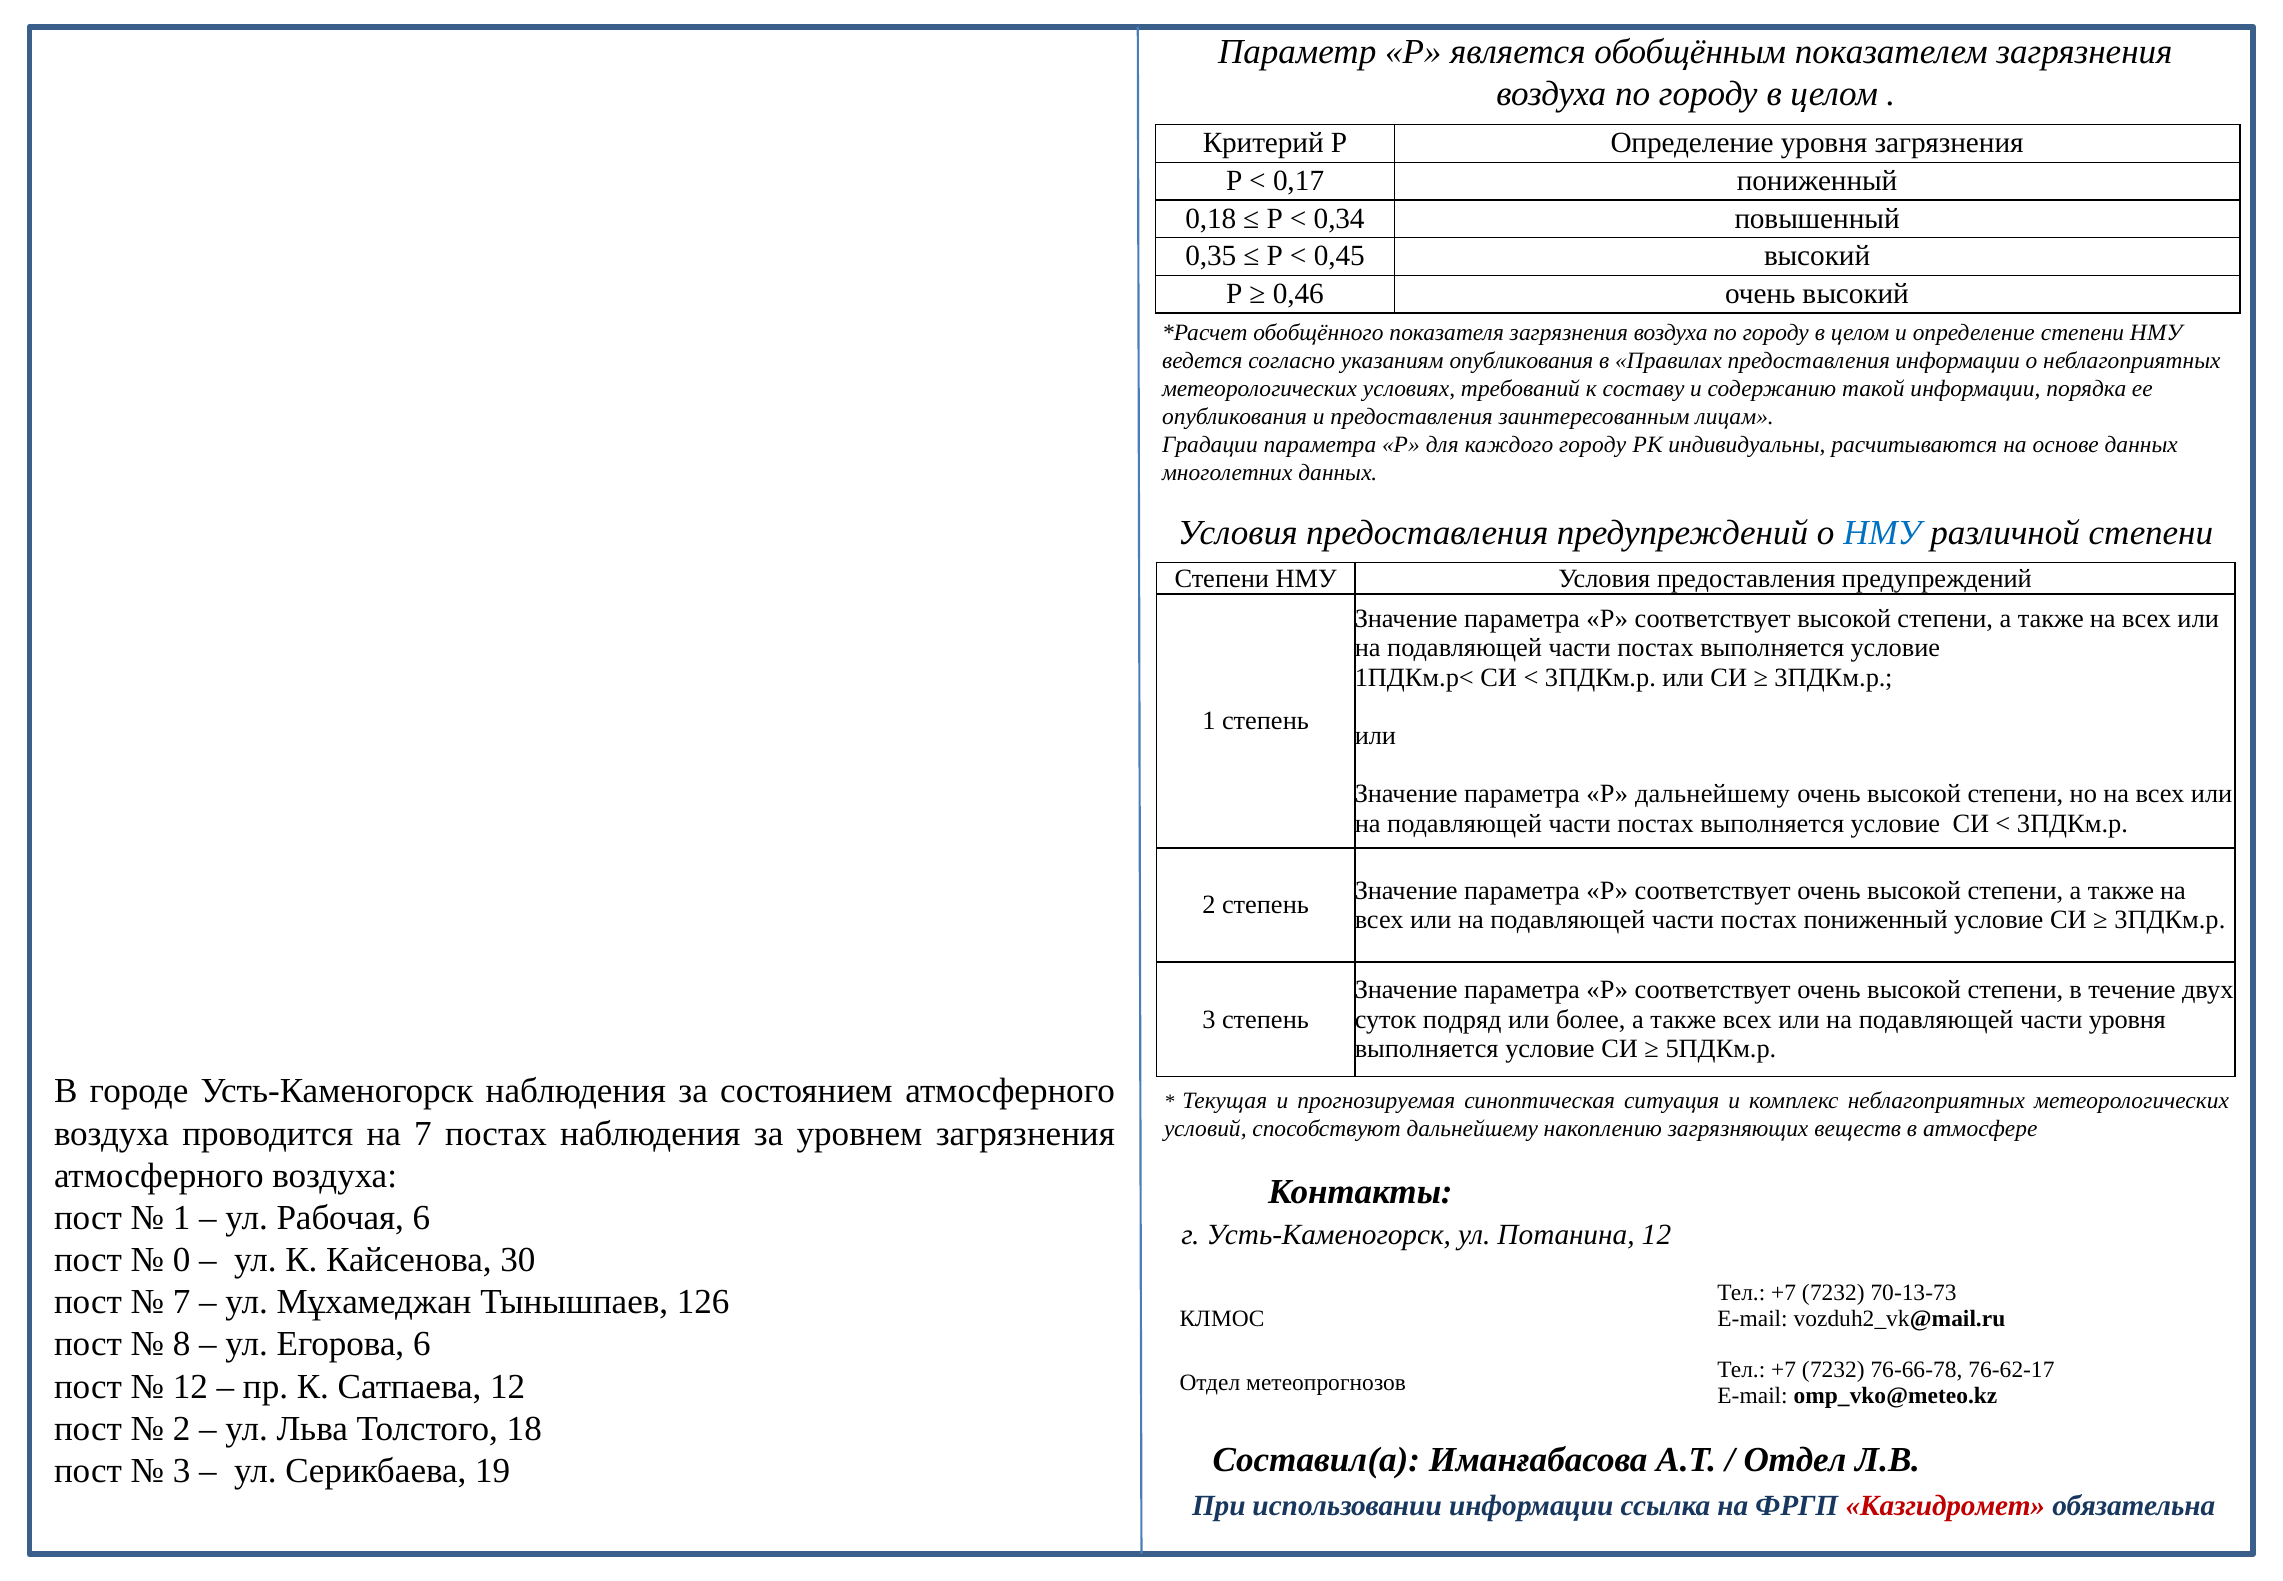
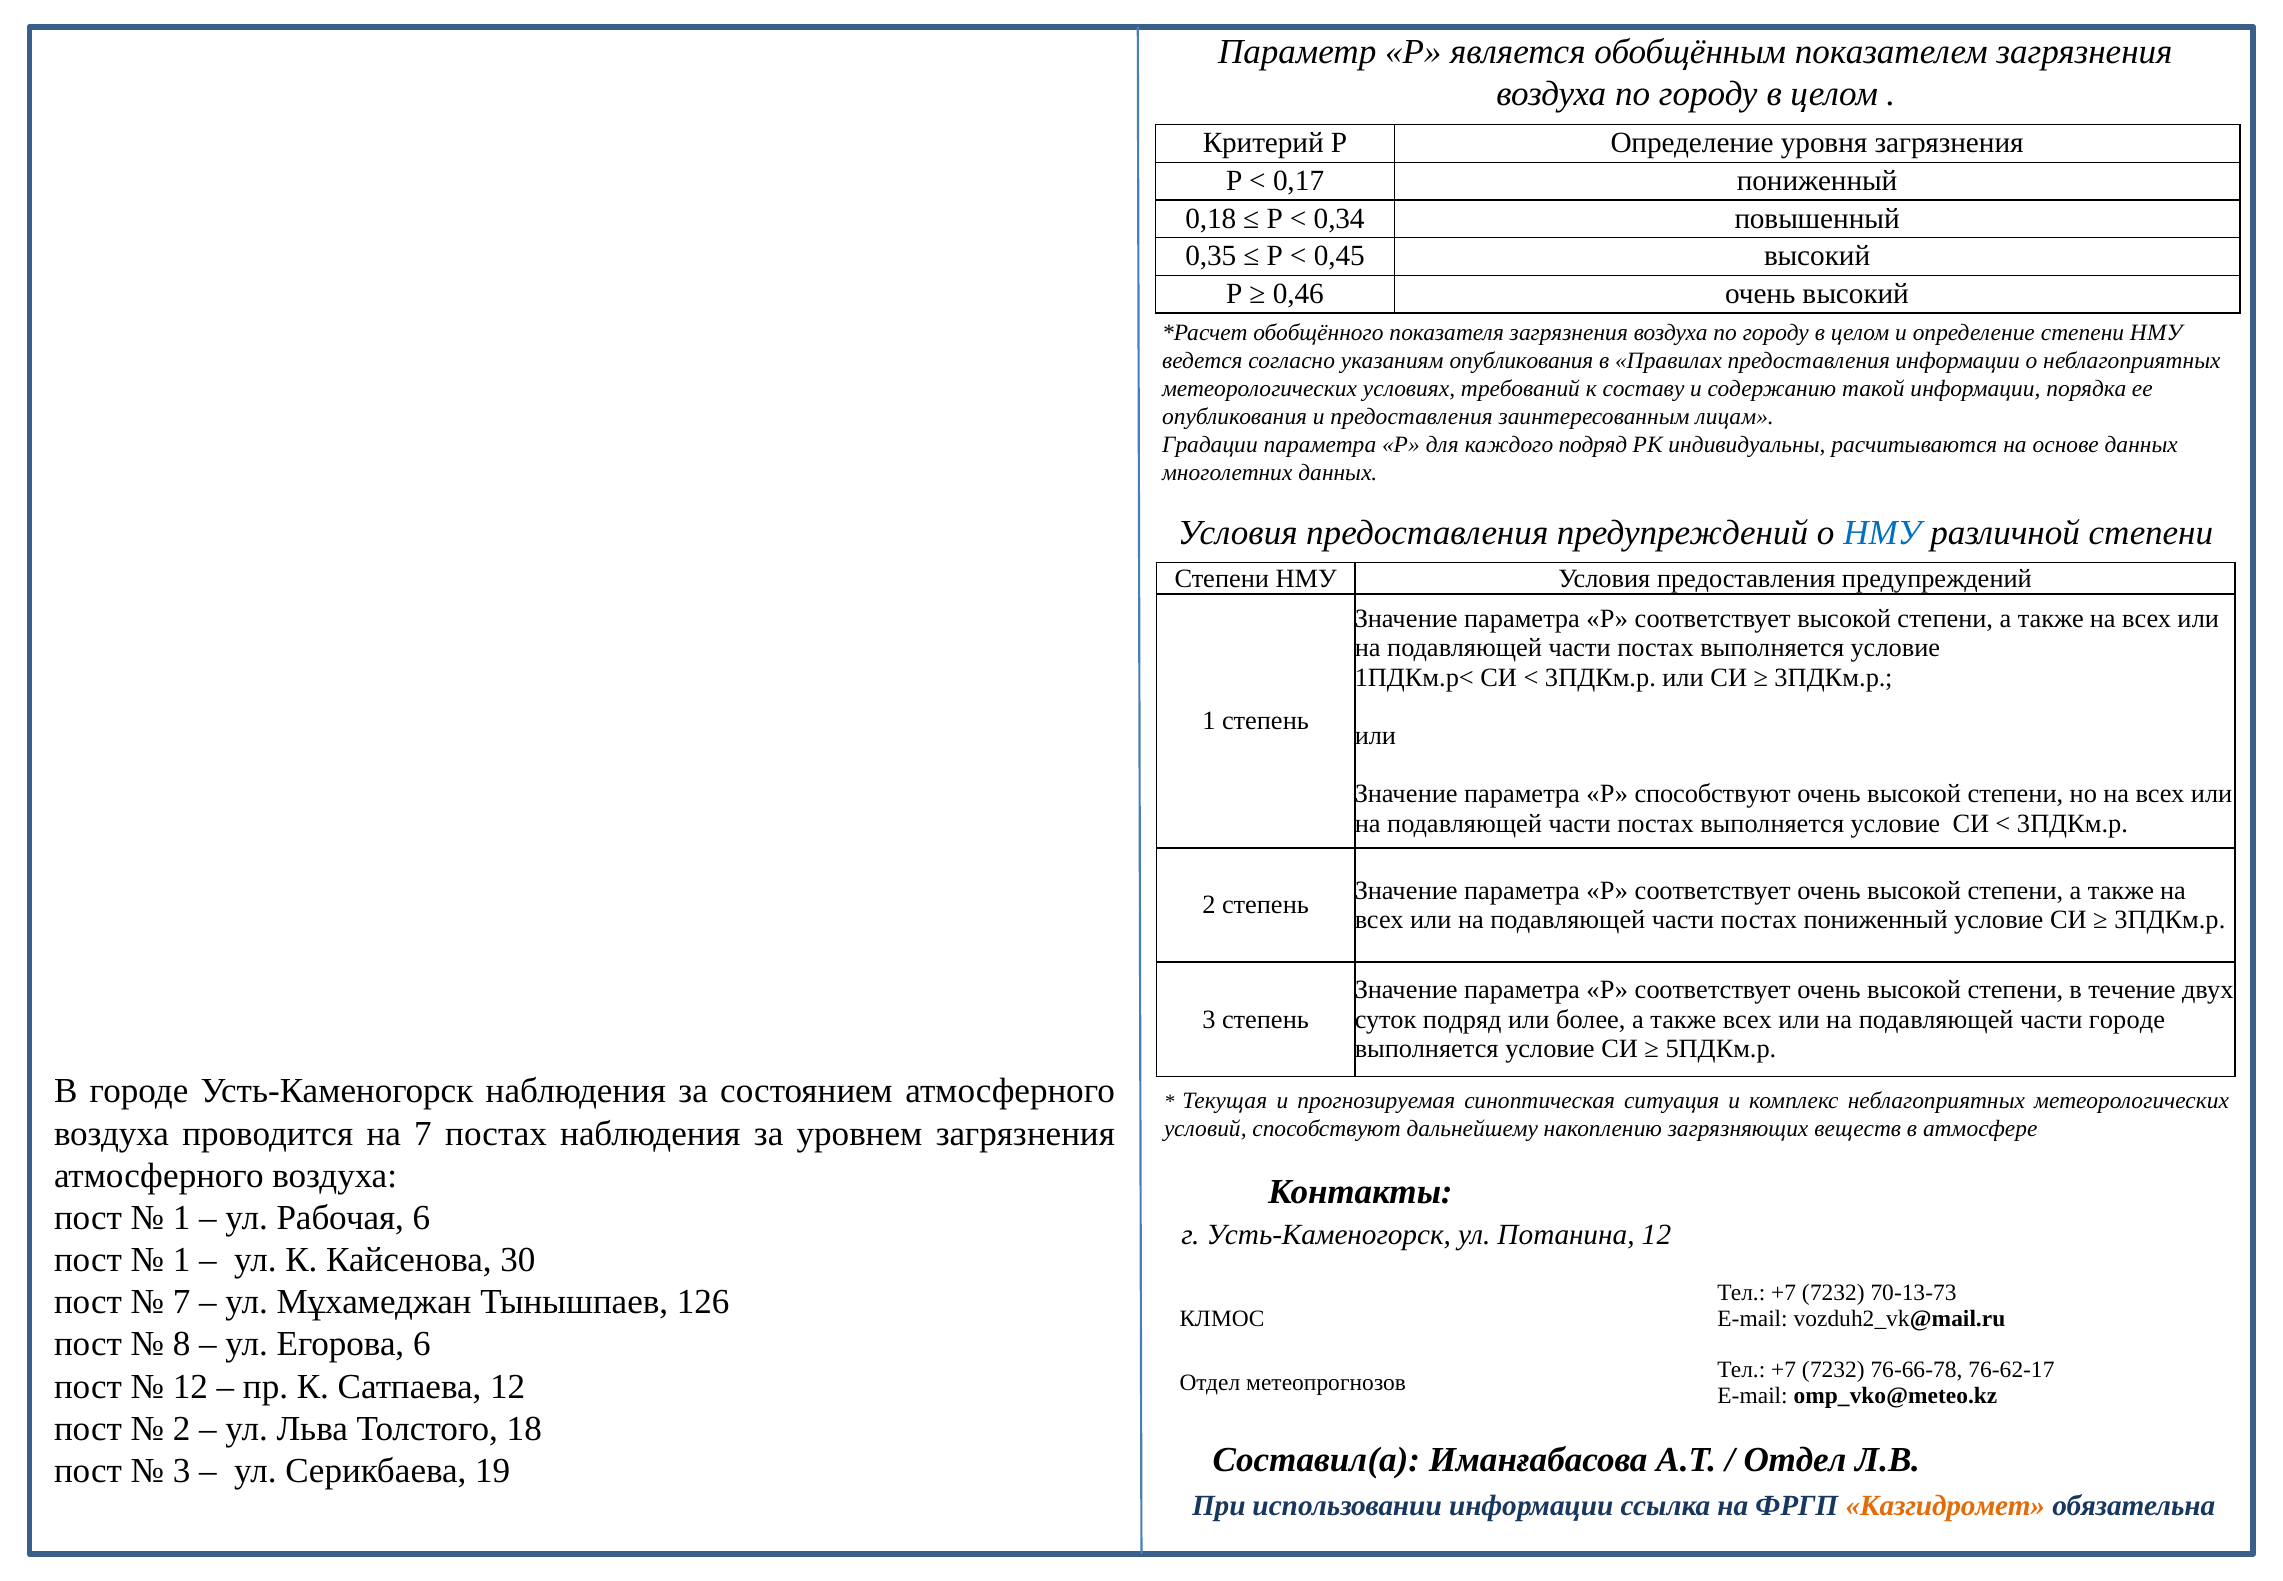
каждого городу: городу -> подряд (1593, 445)
Р дальнейшему: дальнейшему -> способствуют (1713, 794)
части уровня: уровня -> городе (2127, 1019)
0: 0 -> 1 (182, 1260)
Казгидромет colour: red -> orange (1945, 1505)
